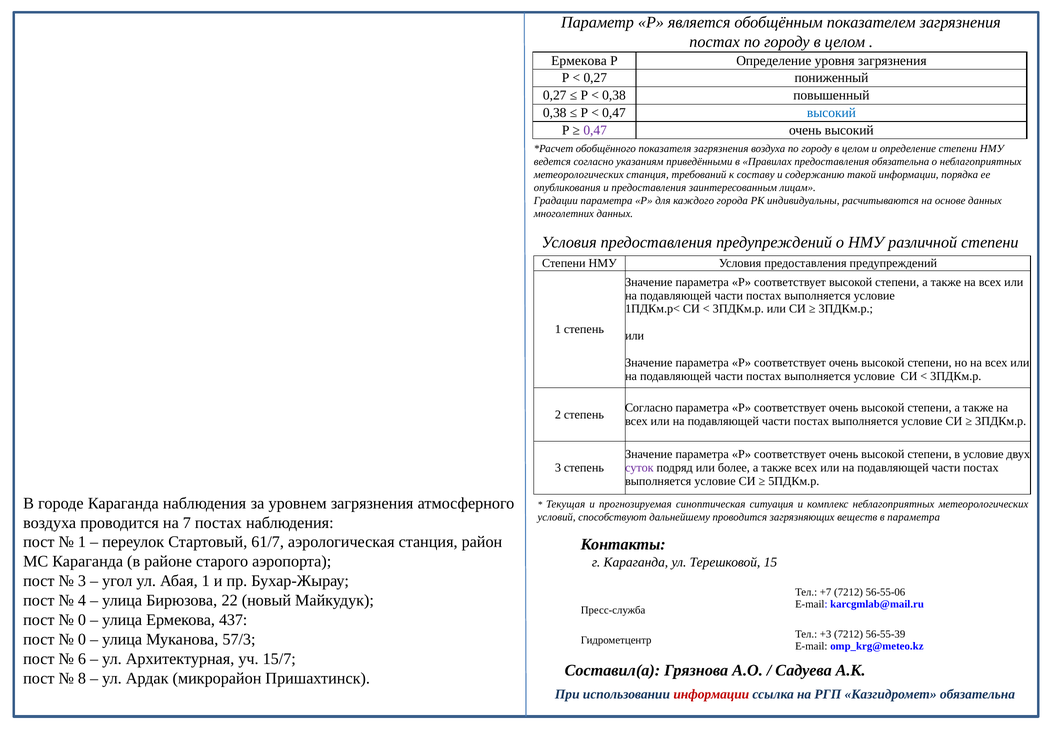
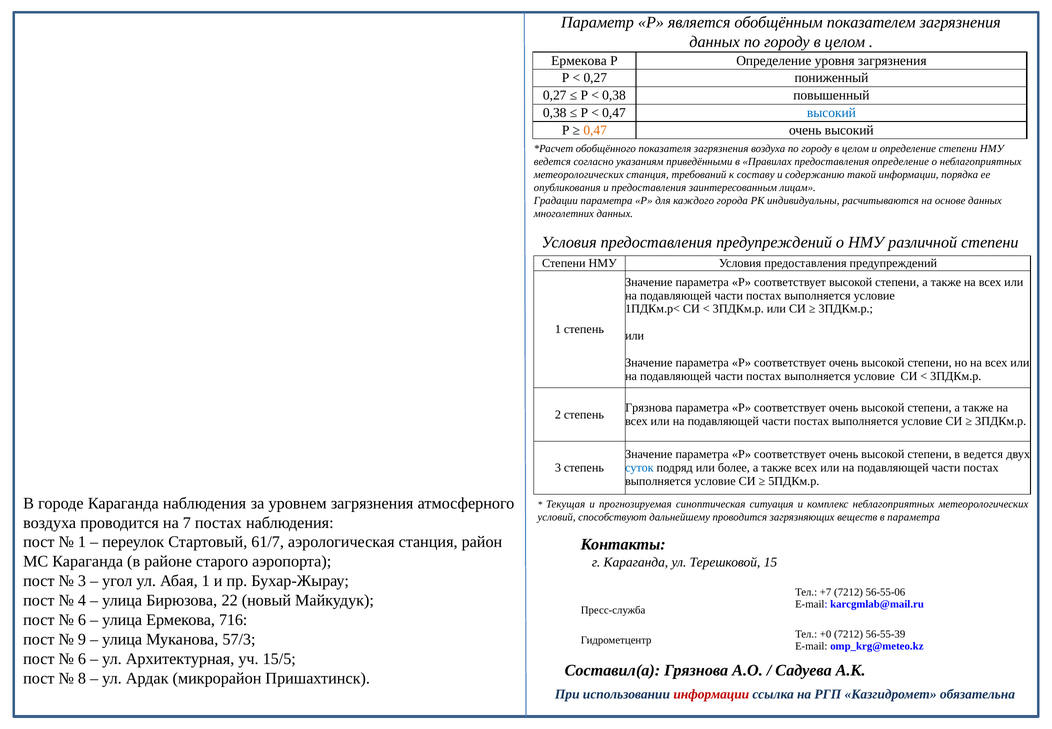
постах: постах -> данных (715, 42)
0,47 colour: purple -> orange (595, 130)
предоставления обязательна: обязательна -> определение (900, 162)
Согласно: Согласно -> Грязнова (649, 407)
в условие: условие -> ведется (983, 454)
суток colour: purple -> blue (639, 467)
0: 0 -> 6 (82, 619)
437: 437 -> 716 (233, 619)
+3: +3 -> +0 (826, 633)
0: 0 -> 9 (82, 639)
15/7: 15/7 -> 15/5 (279, 658)
